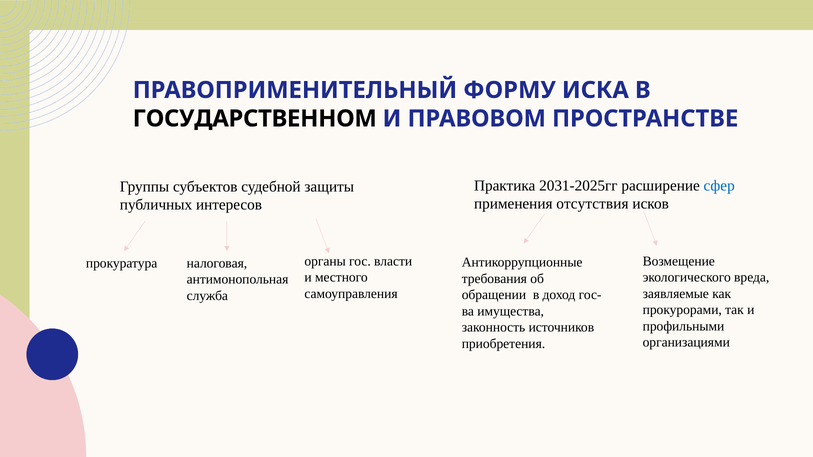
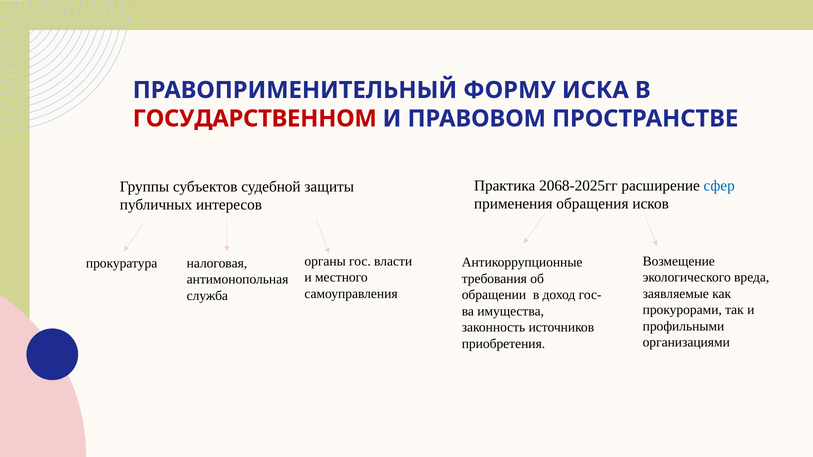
ГОСУДАРСТВЕННОМ colour: black -> red (255, 119)
2031-2025гг: 2031-2025гг -> 2068-2025гг (578, 186)
отсутствия: отсутствия -> обращения (592, 204)
